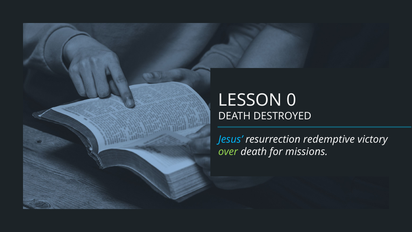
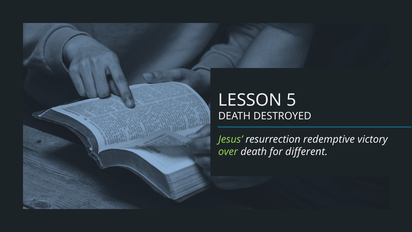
0: 0 -> 5 (291, 100)
Jesus colour: light blue -> light green (231, 139)
missions: missions -> different (307, 151)
